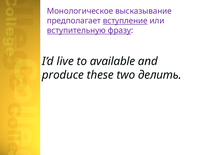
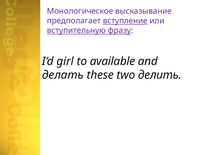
live: live -> girl (65, 61)
produce: produce -> делать (63, 75)
